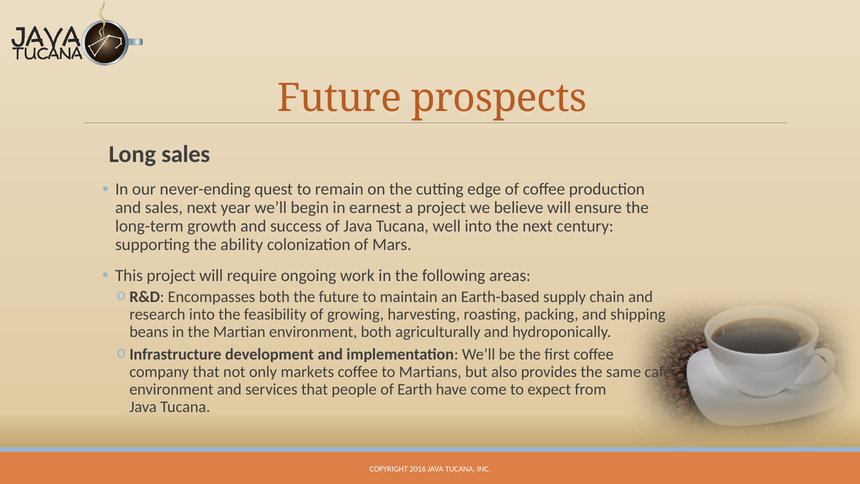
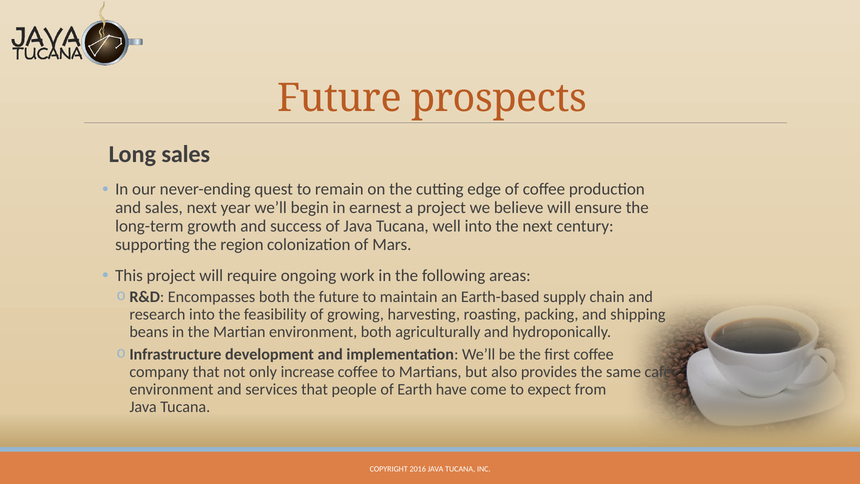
ability: ability -> region (242, 244)
markets: markets -> increase (307, 372)
